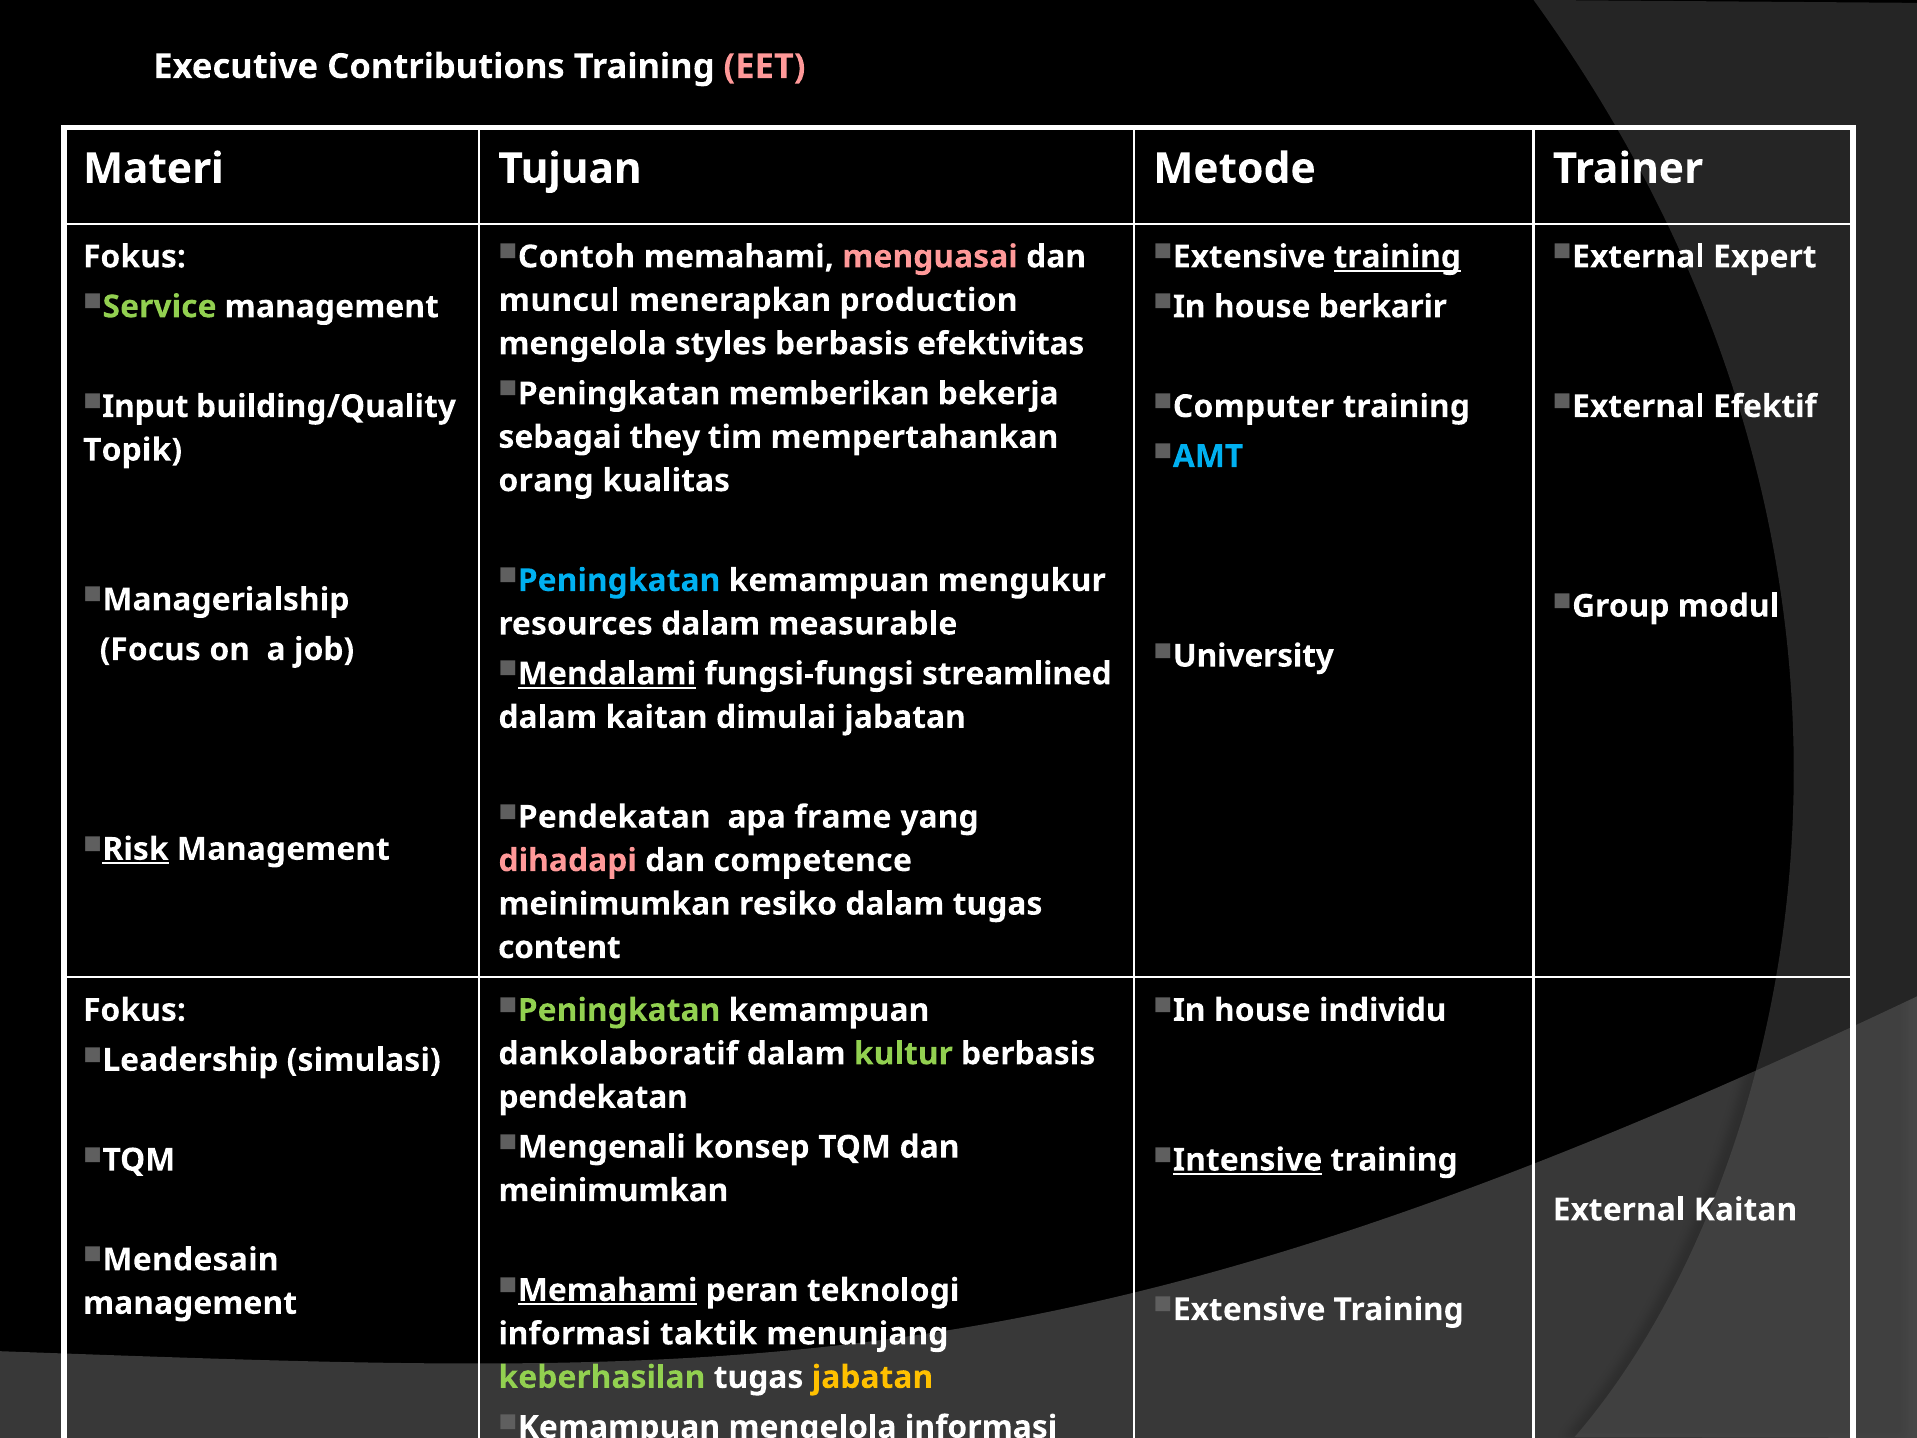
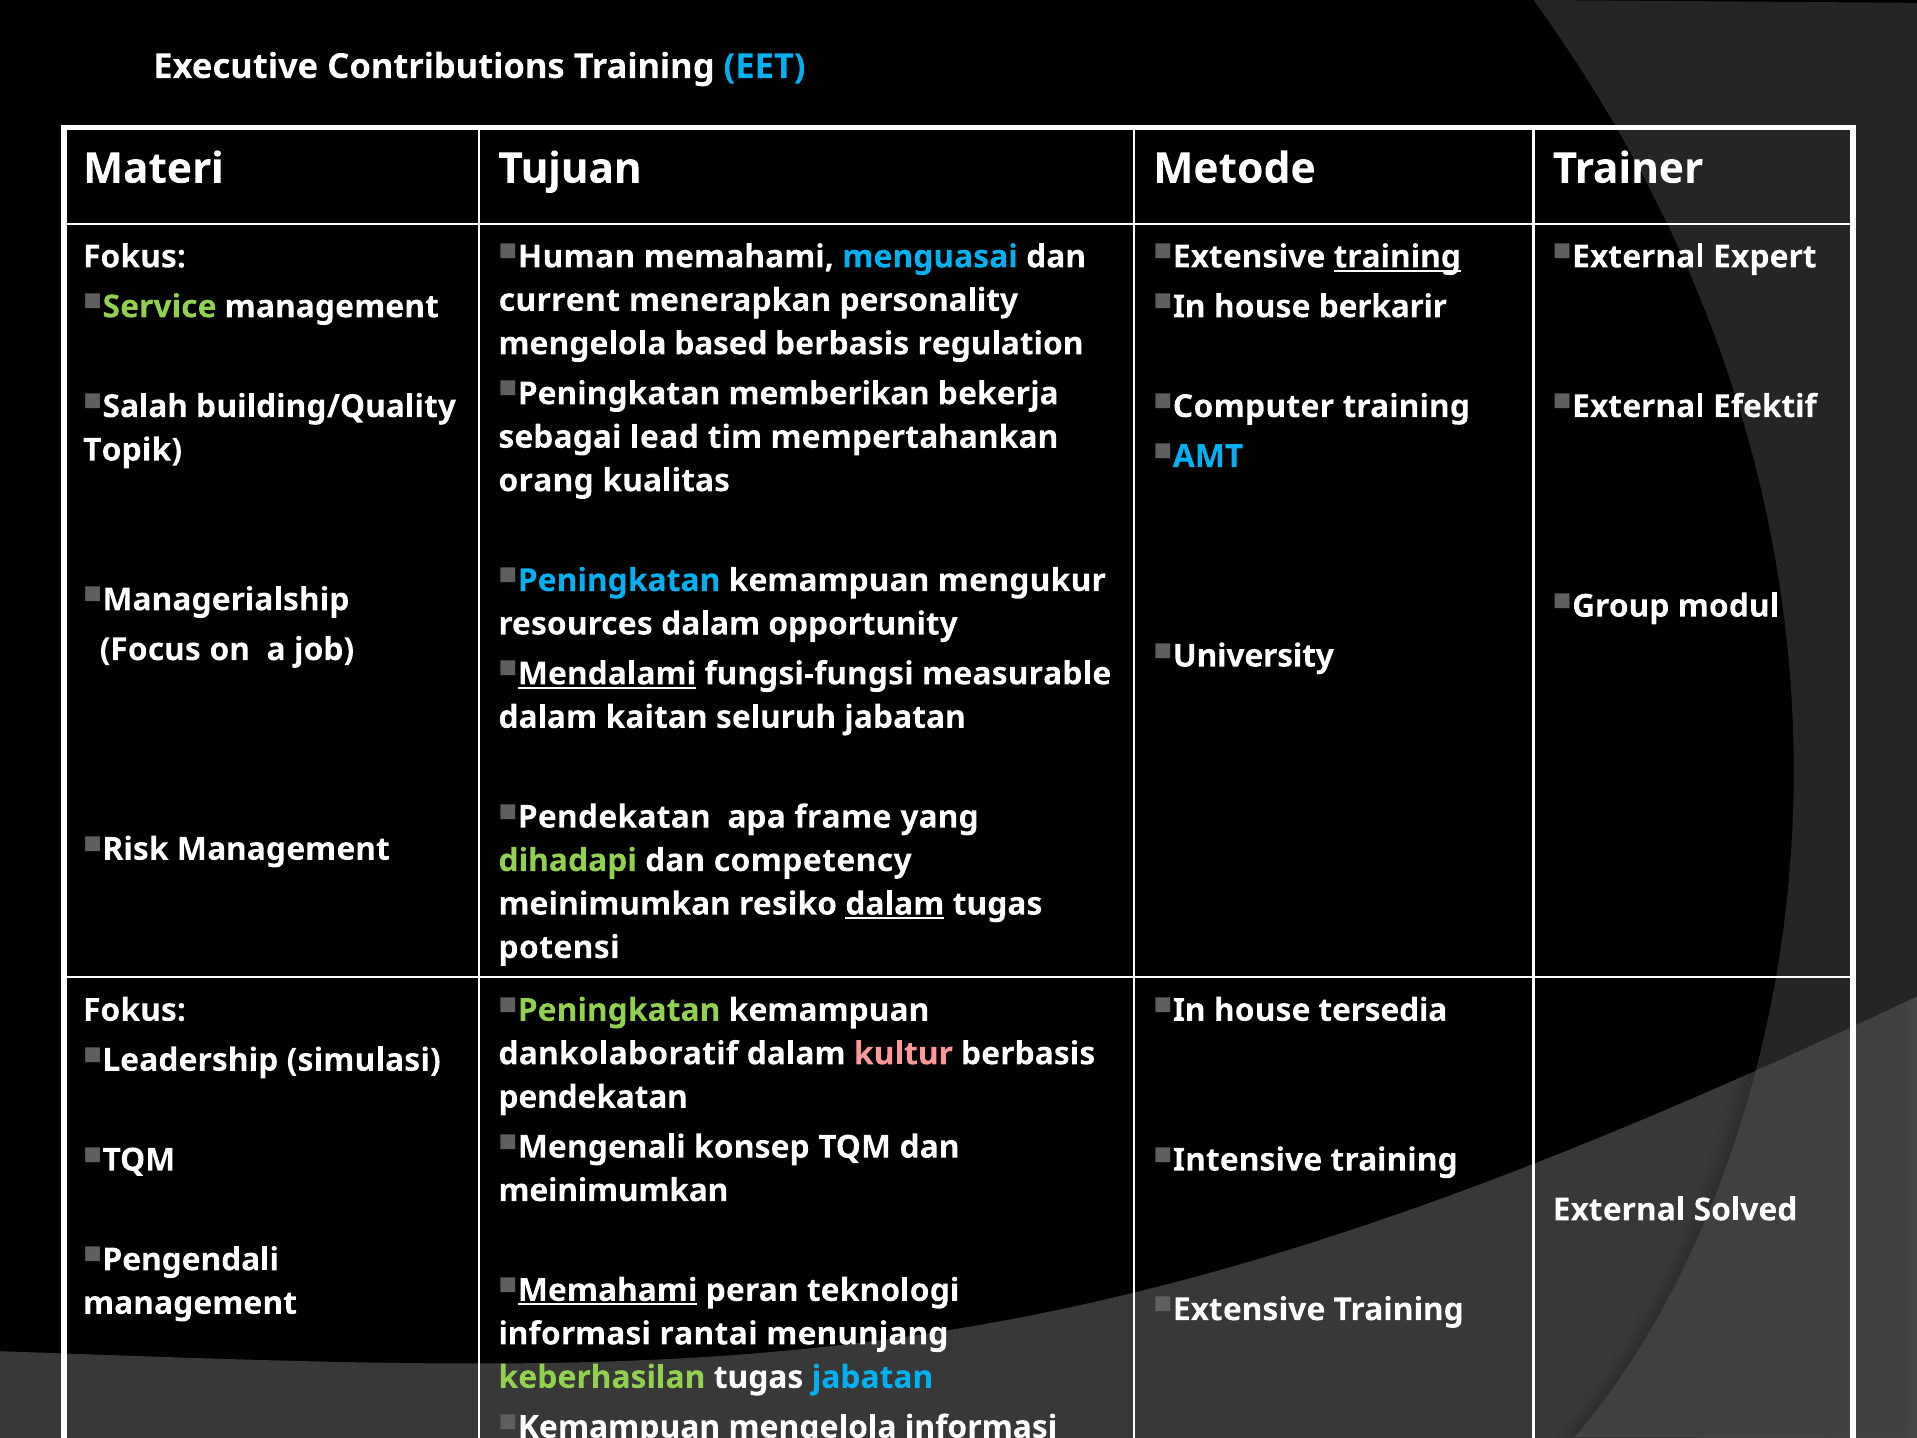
EET colour: pink -> light blue (765, 67)
Contoh: Contoh -> Human (577, 257)
menguasai colour: pink -> light blue (930, 257)
muncul: muncul -> current (559, 300)
production: production -> personality (929, 300)
styles: styles -> based (721, 344)
efektivitas: efektivitas -> regulation (1001, 344)
Input: Input -> Salah (145, 407)
they: they -> lead (664, 437)
measurable: measurable -> opportunity (863, 624)
streamlined: streamlined -> measurable (1017, 674)
dimulai: dimulai -> seluruh (776, 717)
Risk underline: present -> none (136, 849)
dihadapi colour: pink -> light green (568, 860)
competence: competence -> competency (813, 860)
dalam underline: none -> present (895, 904)
content: content -> potensi (559, 947)
individu: individu -> tersedia (1383, 1010)
kultur colour: light green -> pink (903, 1054)
Intensive underline: present -> none (1248, 1160)
External Kaitan: Kaitan -> Solved (1746, 1210)
Mendesain: Mendesain -> Pengendali (191, 1260)
taktik: taktik -> rantai (709, 1334)
jabatan colour: yellow -> light blue (872, 1377)
